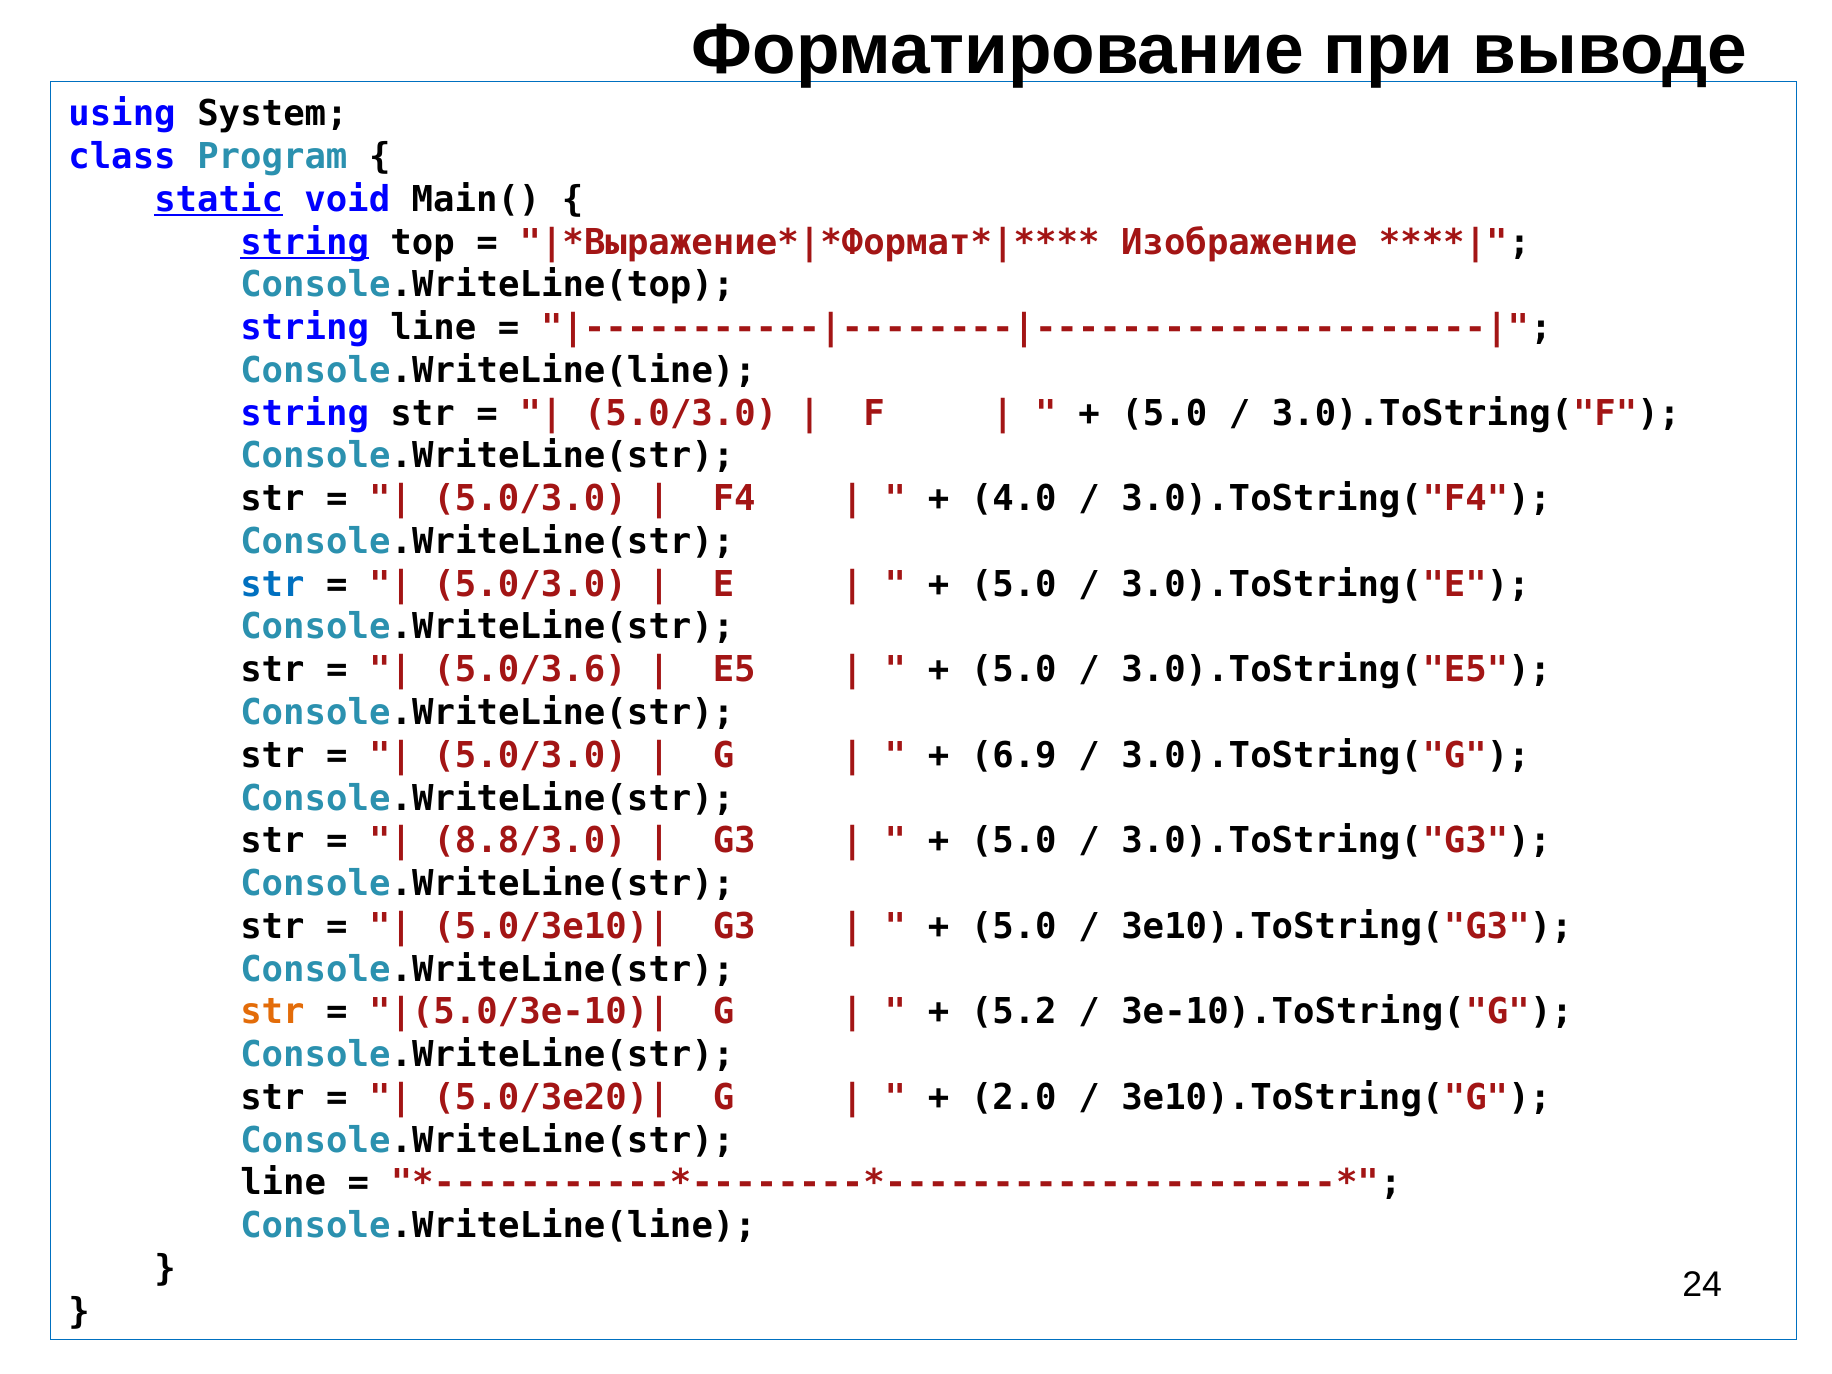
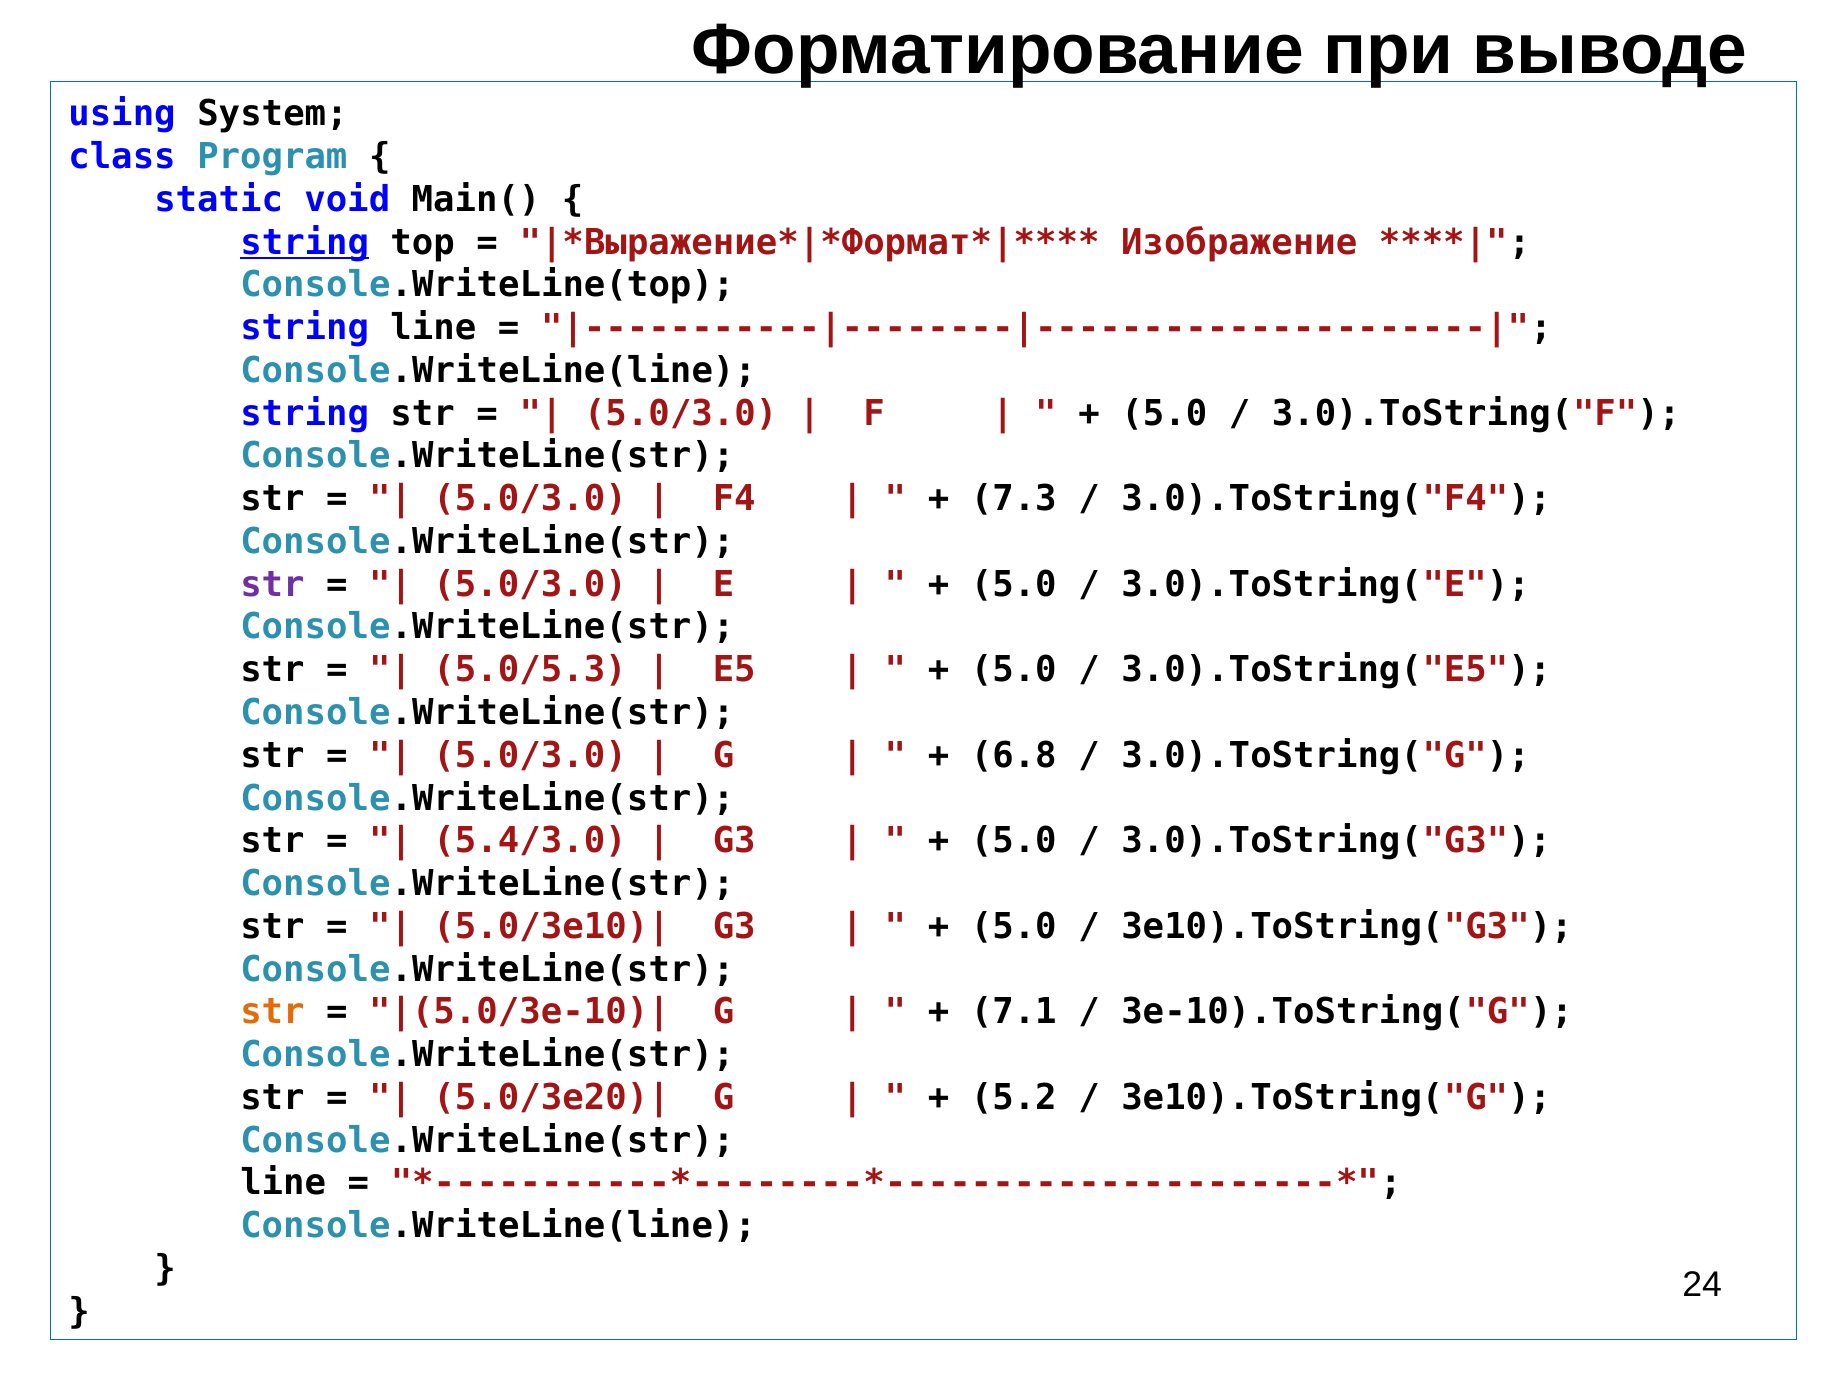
static underline: present -> none (219, 199)
4.0: 4.0 -> 7.3 (1014, 499)
str colour: blue -> purple (272, 584)
5.0/3.6: 5.0/3.6 -> 5.0/5.3 (530, 670)
6.9: 6.9 -> 6.8 (1014, 756)
8.8/3.0: 8.8/3.0 -> 5.4/3.0 (530, 841)
5.2: 5.2 -> 7.1 (1014, 1012)
2.0: 2.0 -> 5.2 (1014, 1098)
